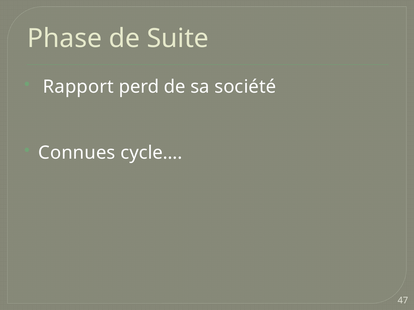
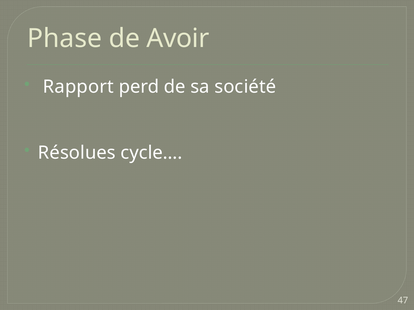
Suite: Suite -> Avoir (178, 38)
Connues: Connues -> Résolues (77, 153)
